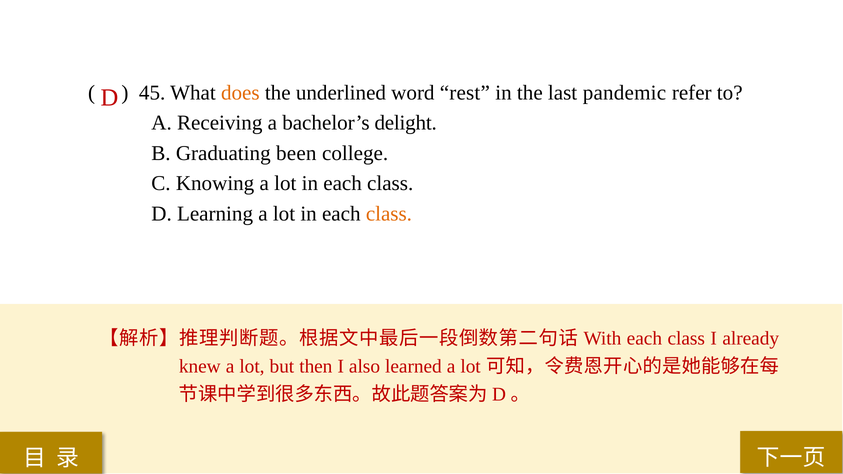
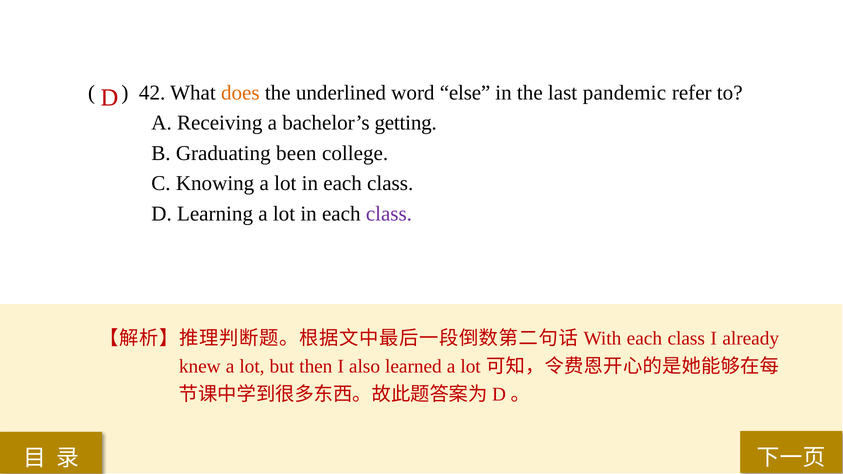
45: 45 -> 42 (152, 93)
rest: rest -> else (465, 93)
delight: delight -> getting (406, 123)
class colour: orange -> purple (389, 214)
